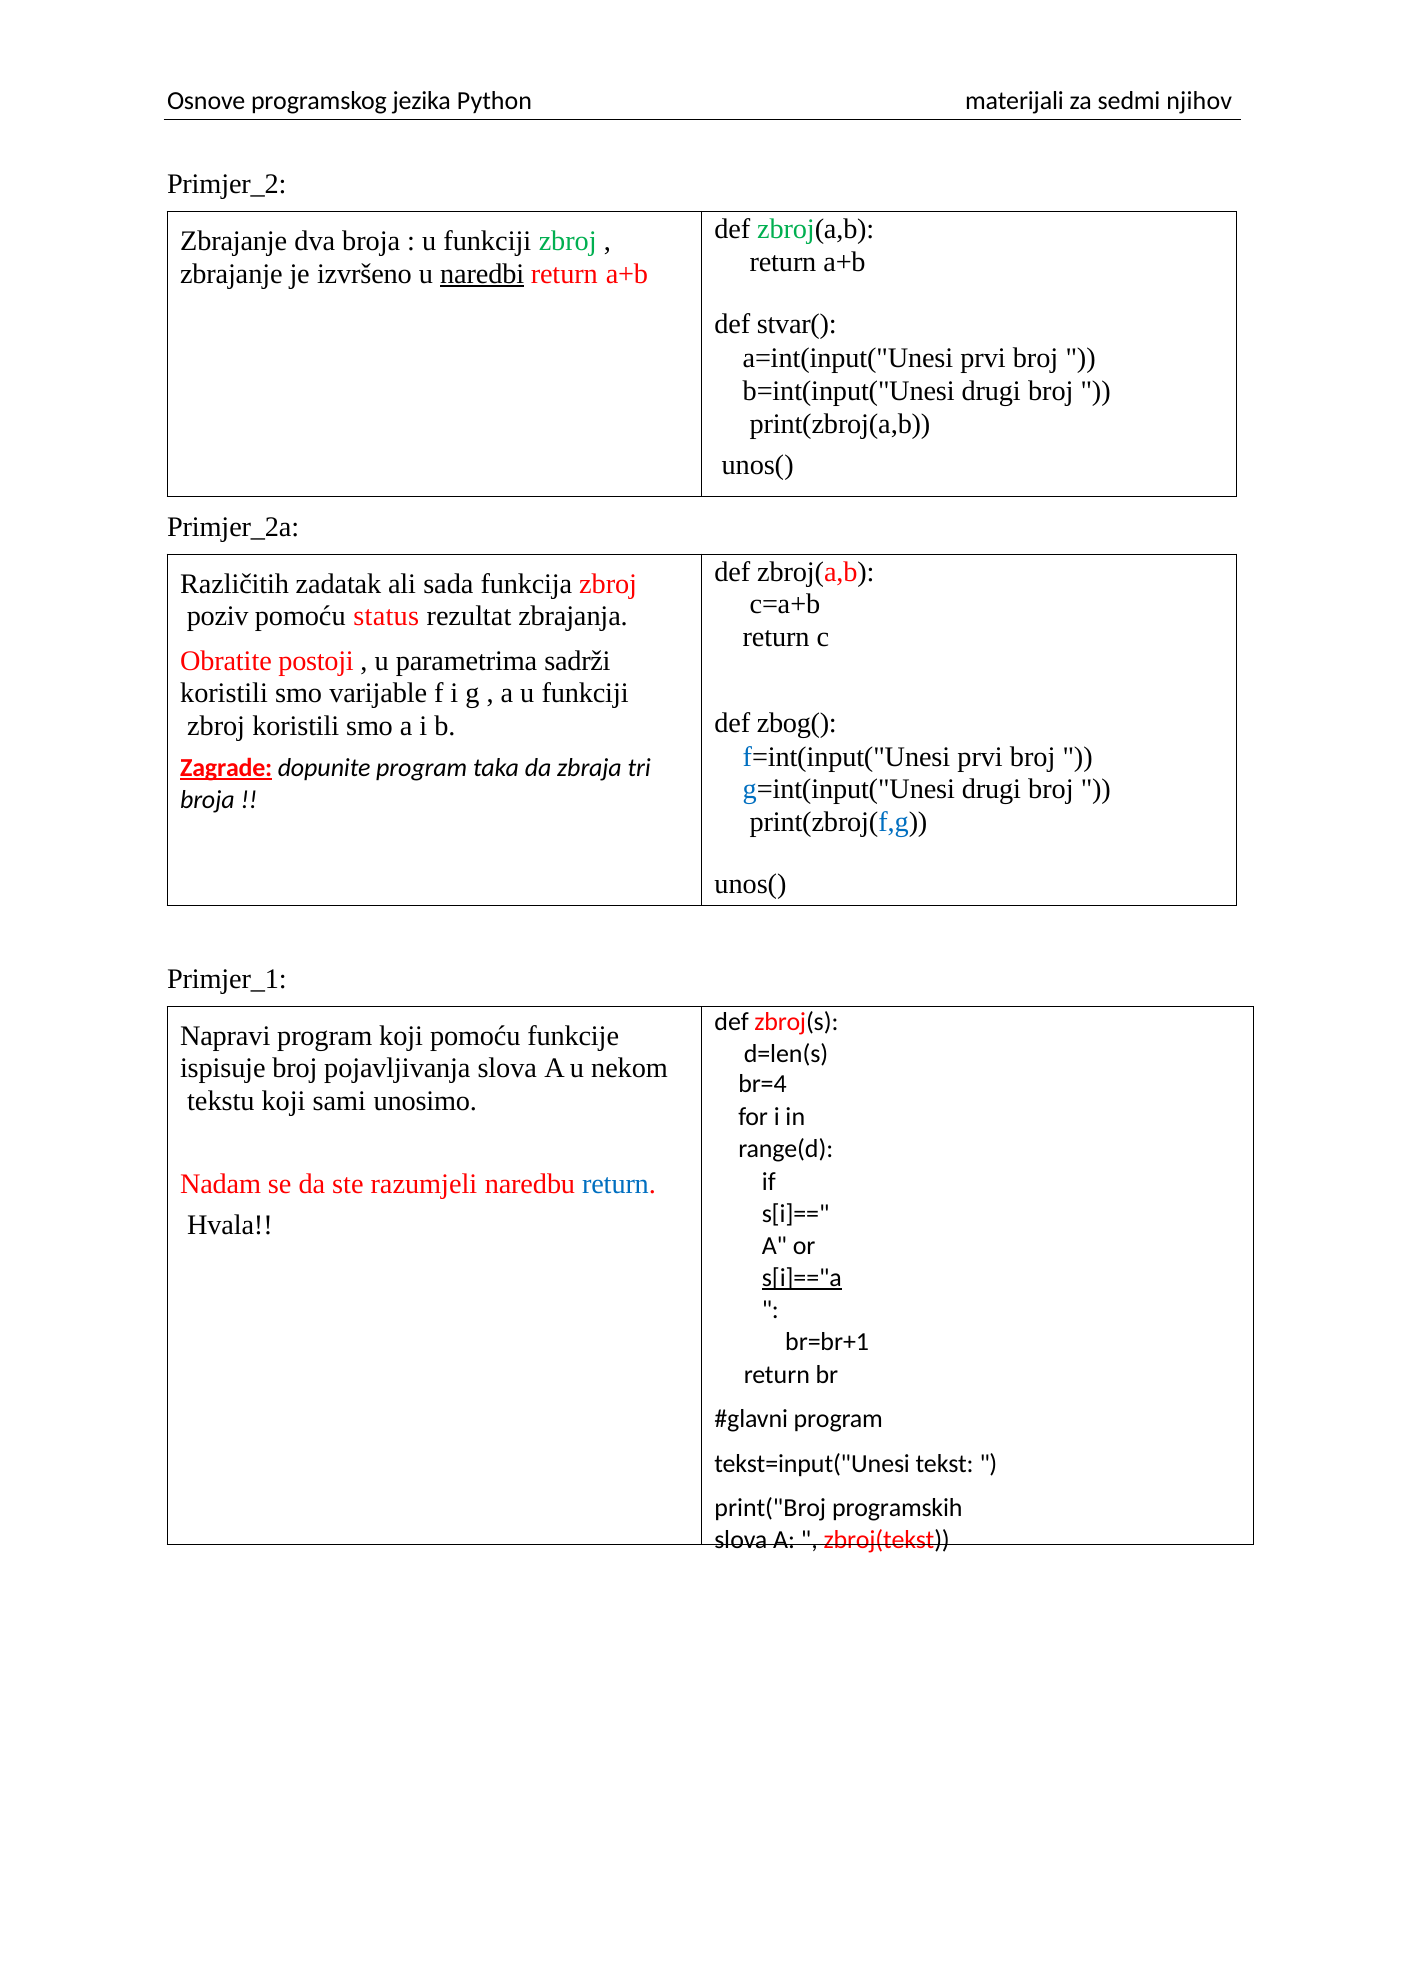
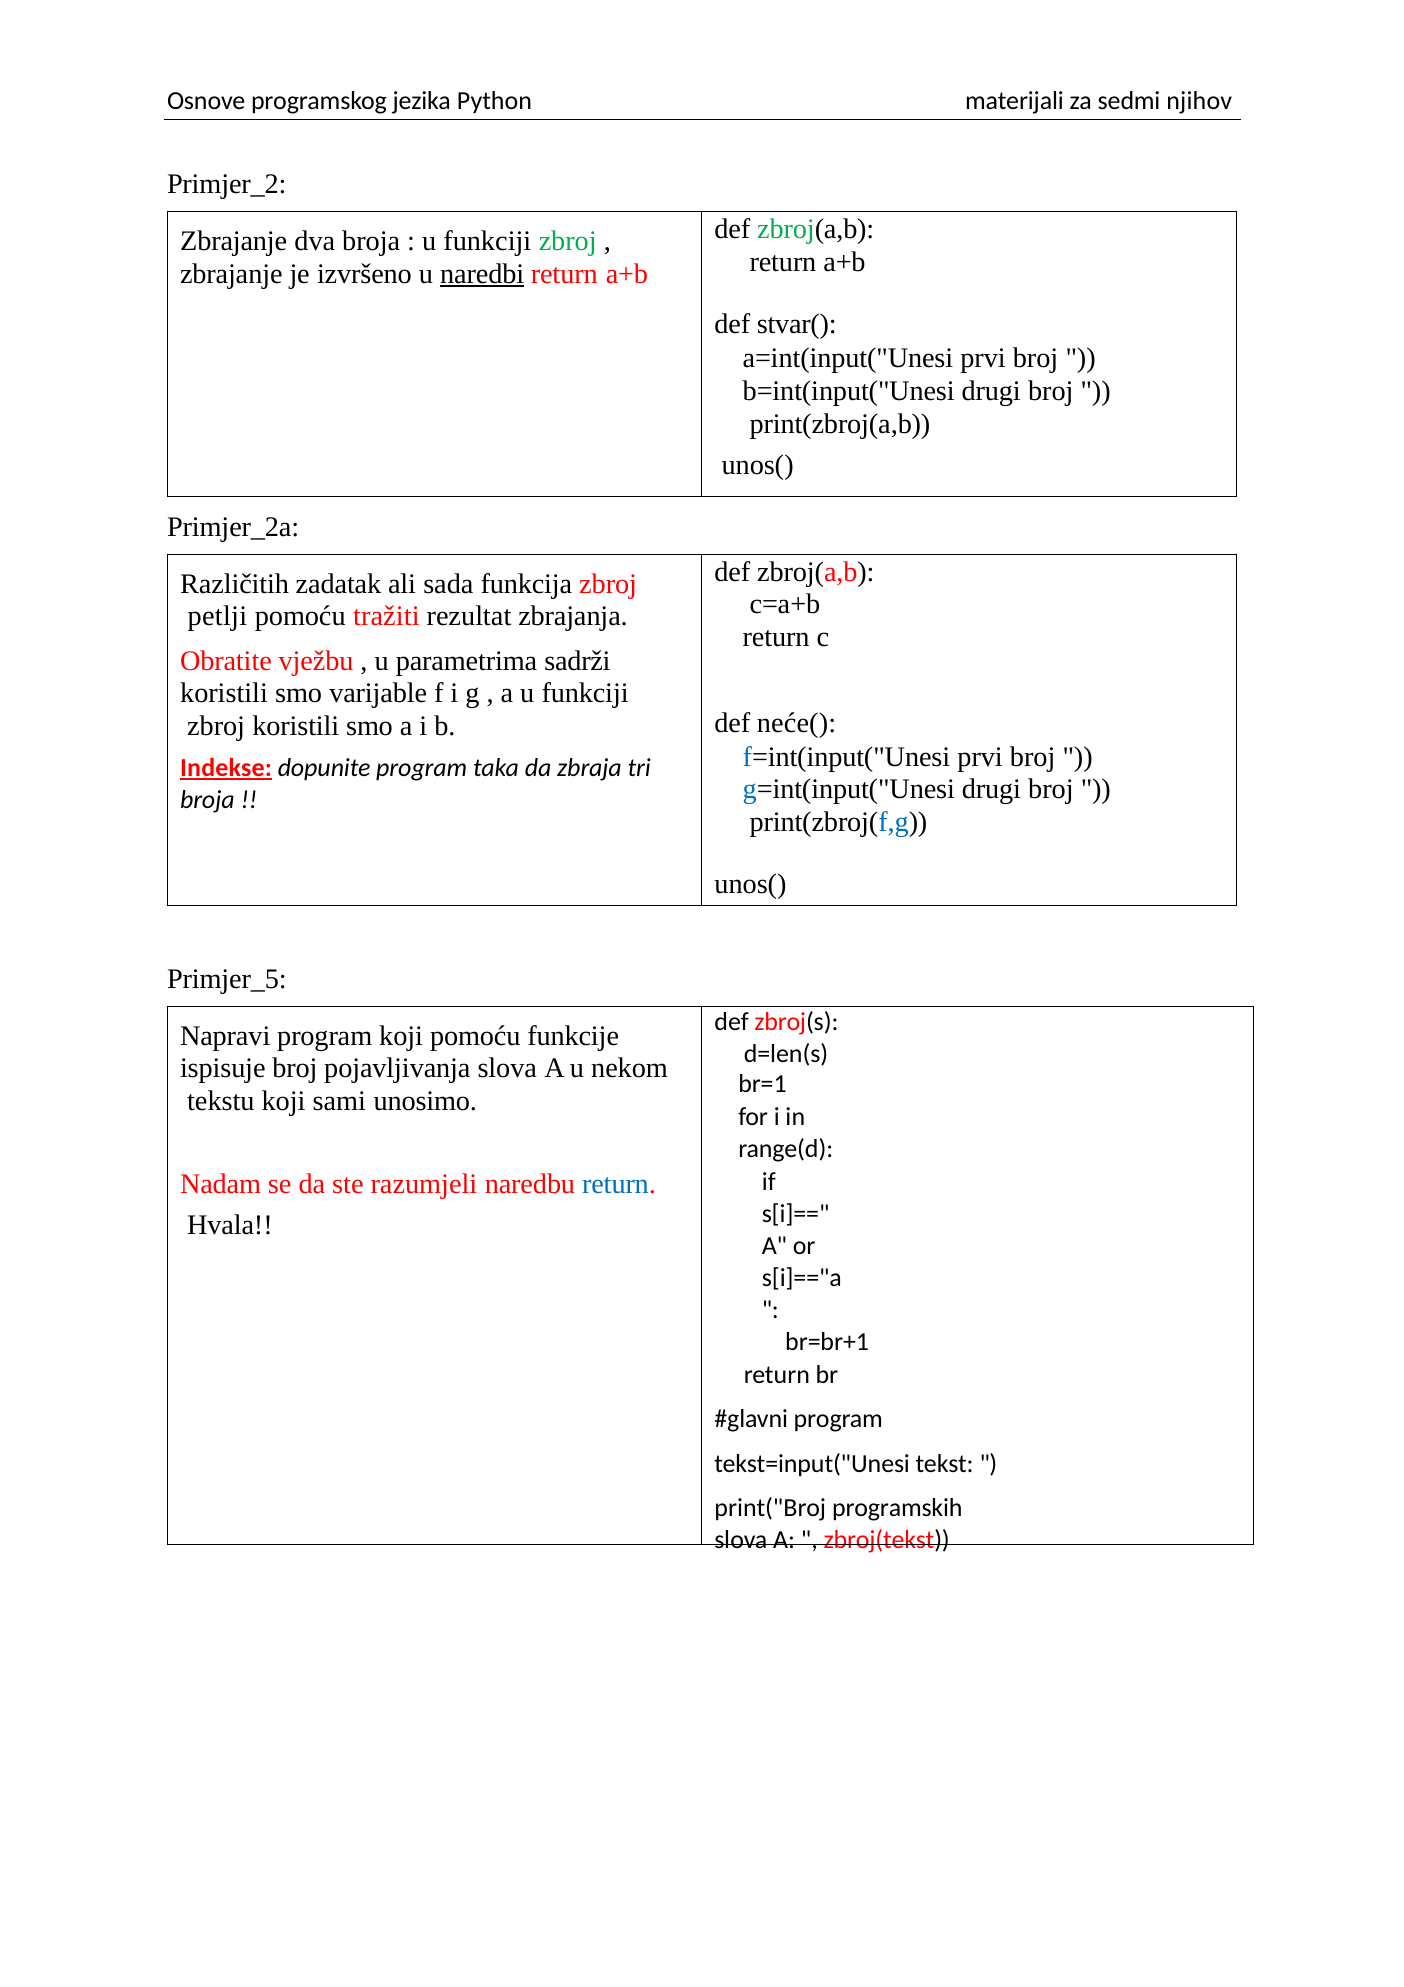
poziv: poziv -> petlji (217, 616)
status: status -> tražiti (386, 616)
postoji: postoji -> vježbu (316, 661)
zbog(: zbog( -> neće( (797, 723)
Zagrade: Zagrade -> Indekse (226, 768)
Primjer_1: Primjer_1 -> Primjer_5 (227, 979)
br=4: br=4 -> br=1 (762, 1084)
s[i]=="a underline: present -> none (802, 1278)
